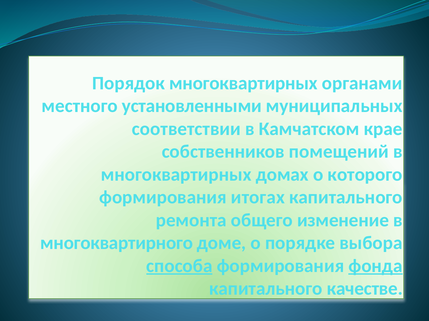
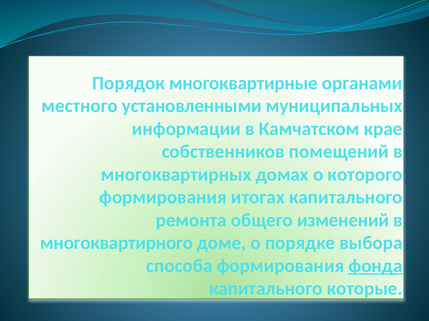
Порядок многоквартирных: многоквартирных -> многоквартирные (243, 83)
соответствии: соответствии -> информации (186, 129)
изменение: изменение -> изменений (343, 221)
способа underline: present -> none (179, 266)
качестве: качестве -> которые (365, 289)
